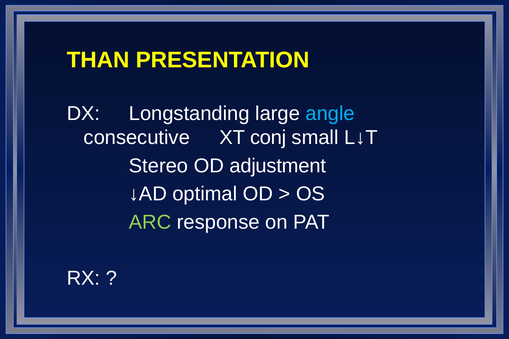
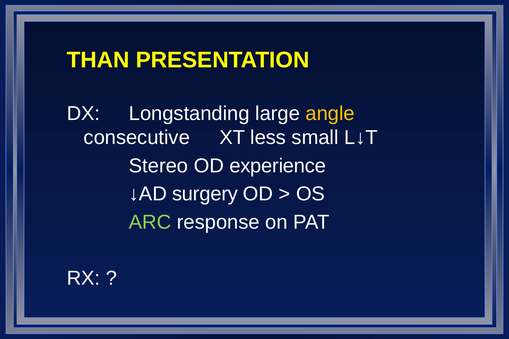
angle colour: light blue -> yellow (330, 114)
conj: conj -> less (268, 138)
adjustment: adjustment -> experience (278, 166)
optimal: optimal -> surgery (205, 194)
